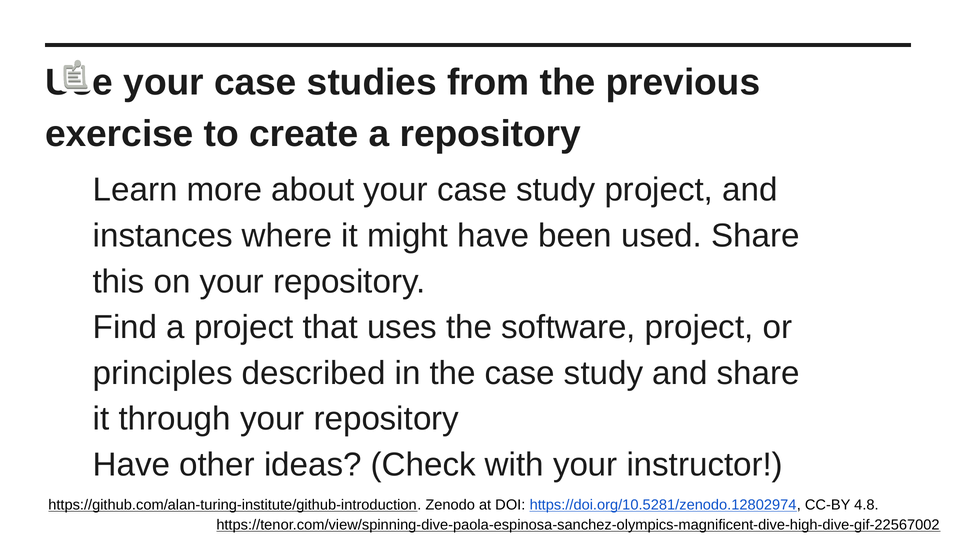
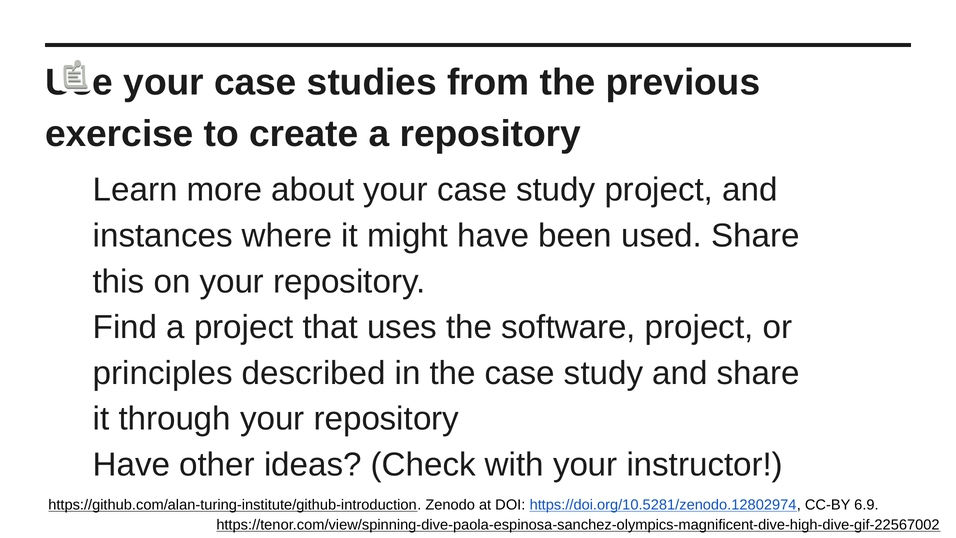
4.8: 4.8 -> 6.9 (866, 505)
